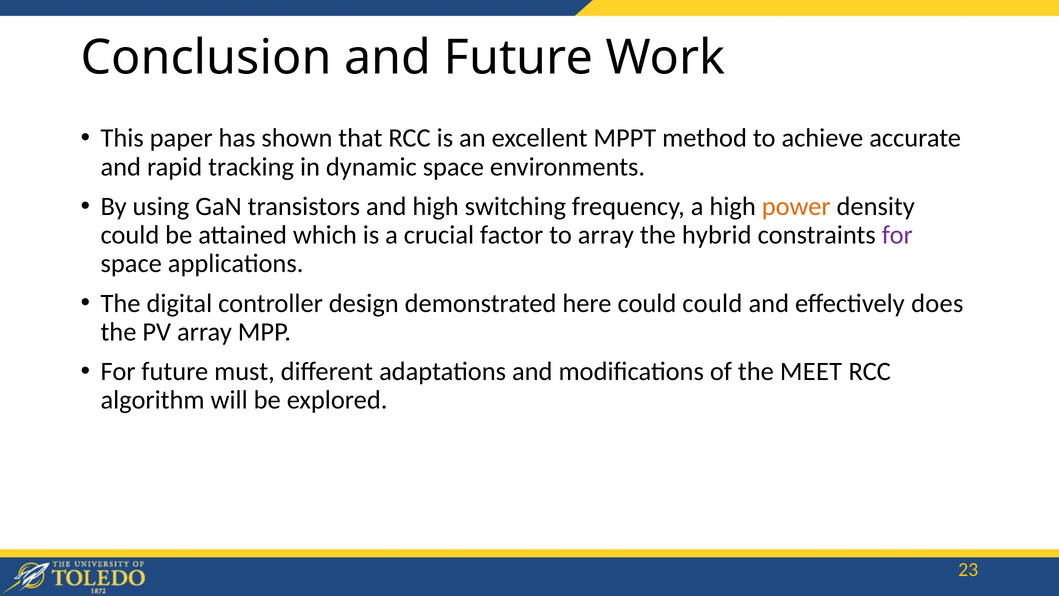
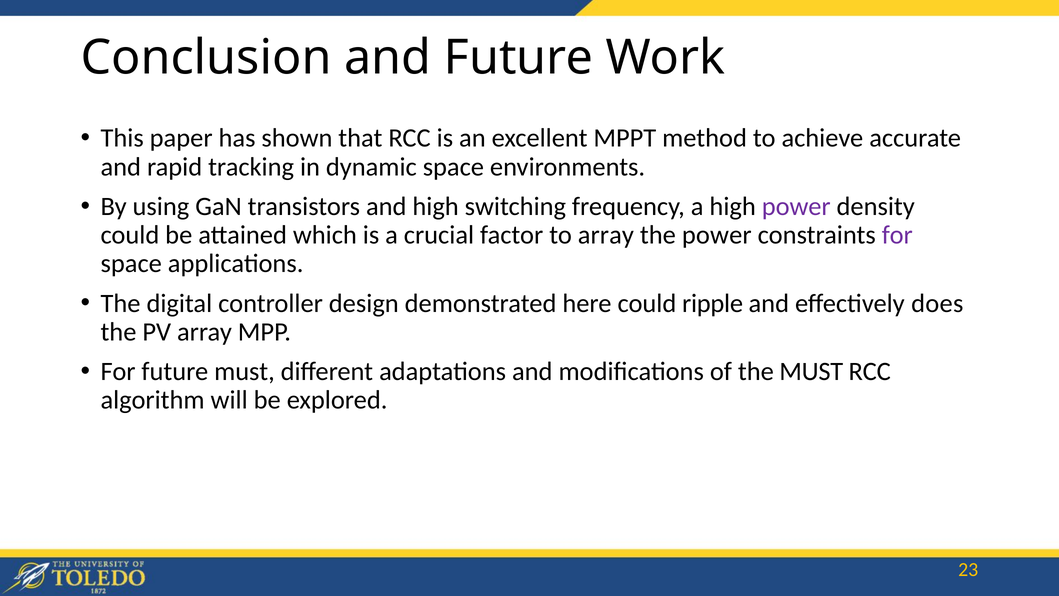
power colour: orange -> purple (796, 206)
the hybrid: hybrid -> power (717, 235)
could could: could -> ripple (713, 303)
the MEET: MEET -> MUST (811, 371)
